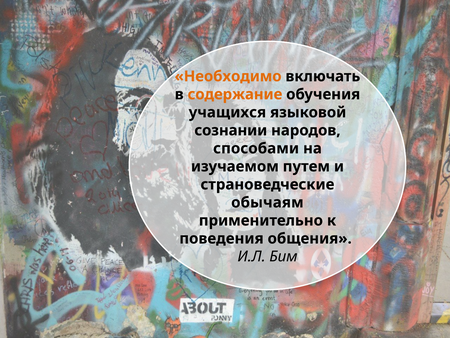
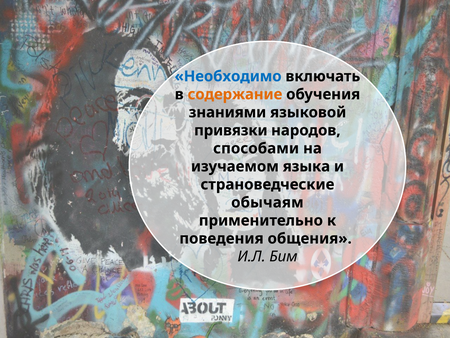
Необходимо colour: orange -> blue (228, 76)
учащихся: учащихся -> знаниями (227, 112)
сознании: сознании -> привязки (231, 130)
путем: путем -> языка (306, 166)
